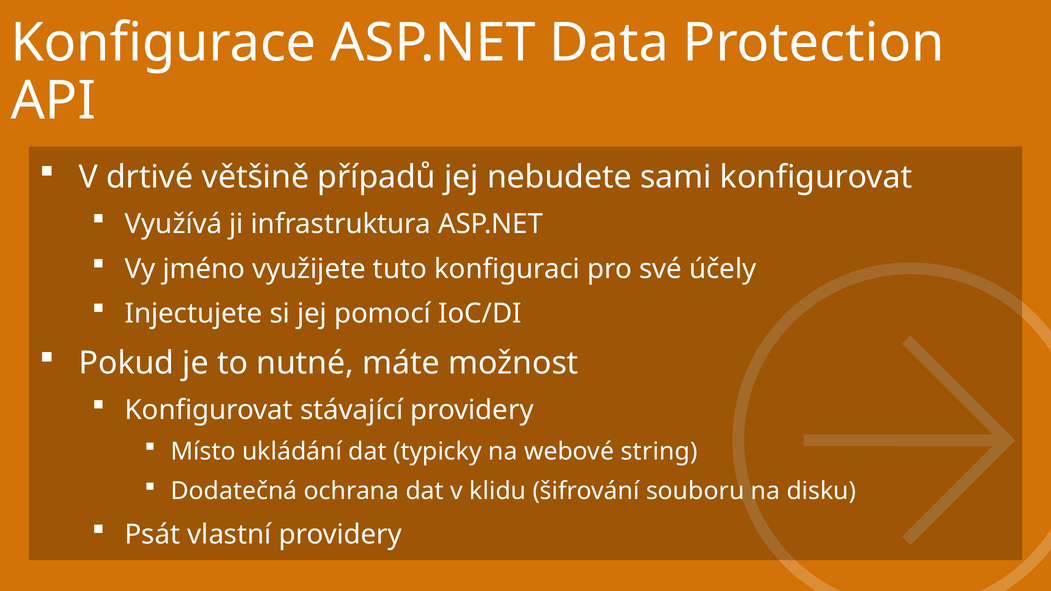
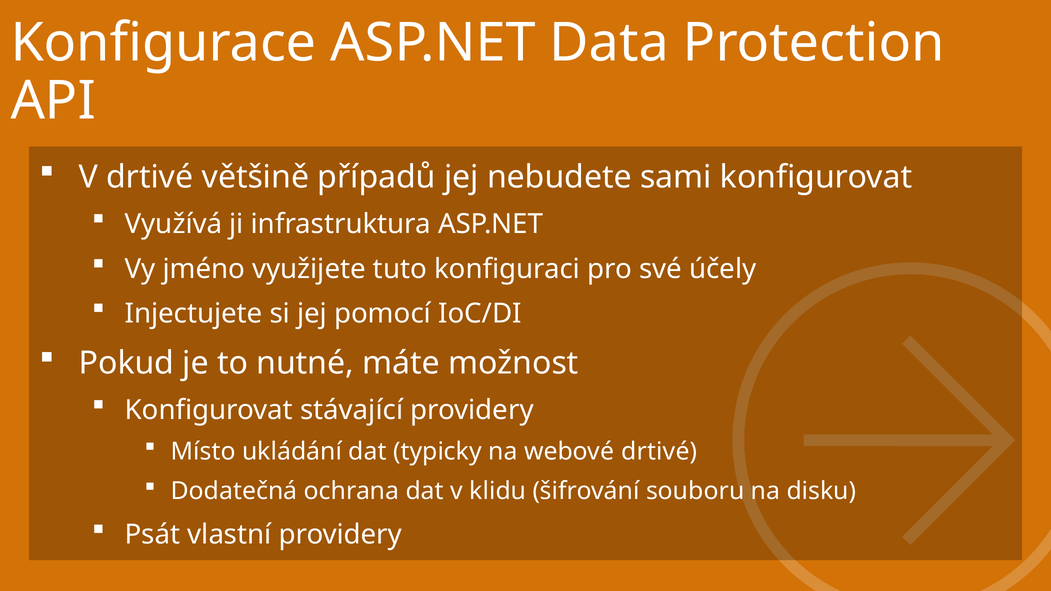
webové string: string -> drtivé (659, 452)
